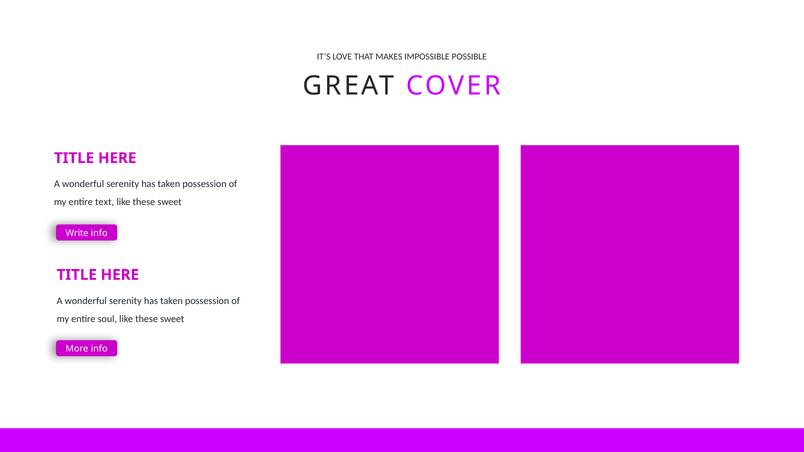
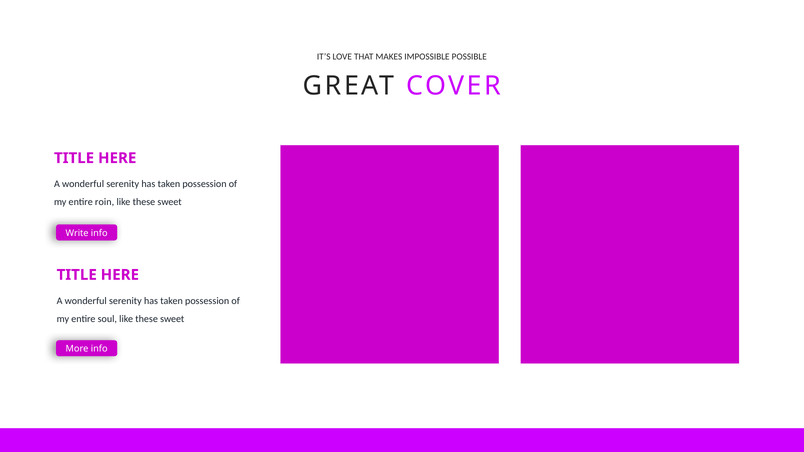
text: text -> roin (105, 202)
